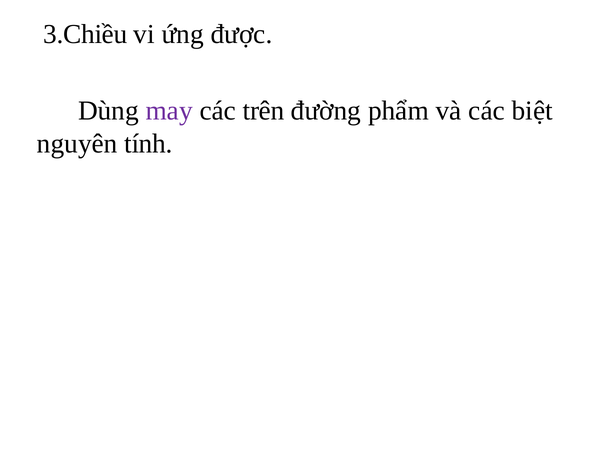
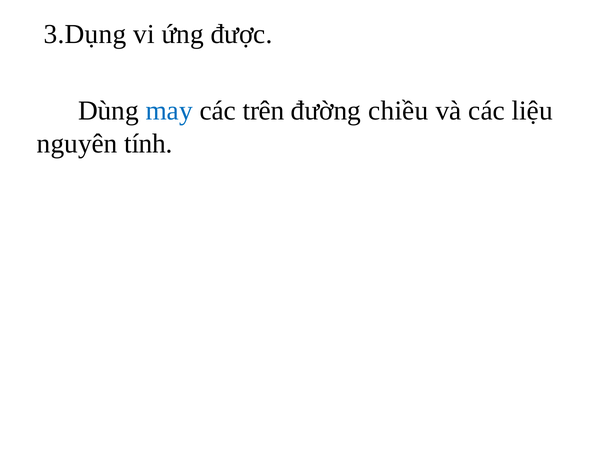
3.Chiều: 3.Chiều -> 3.Dụng (85, 34)
may colour: purple -> blue (169, 111)
phẩm: phẩm -> chiều (398, 111)
biệt: biệt -> liệu (532, 111)
